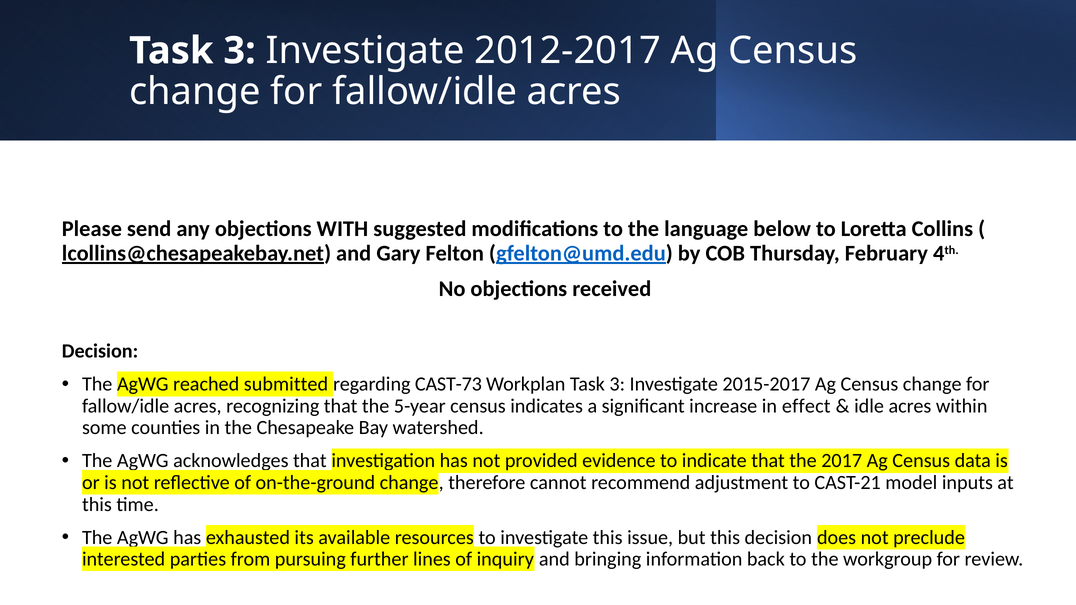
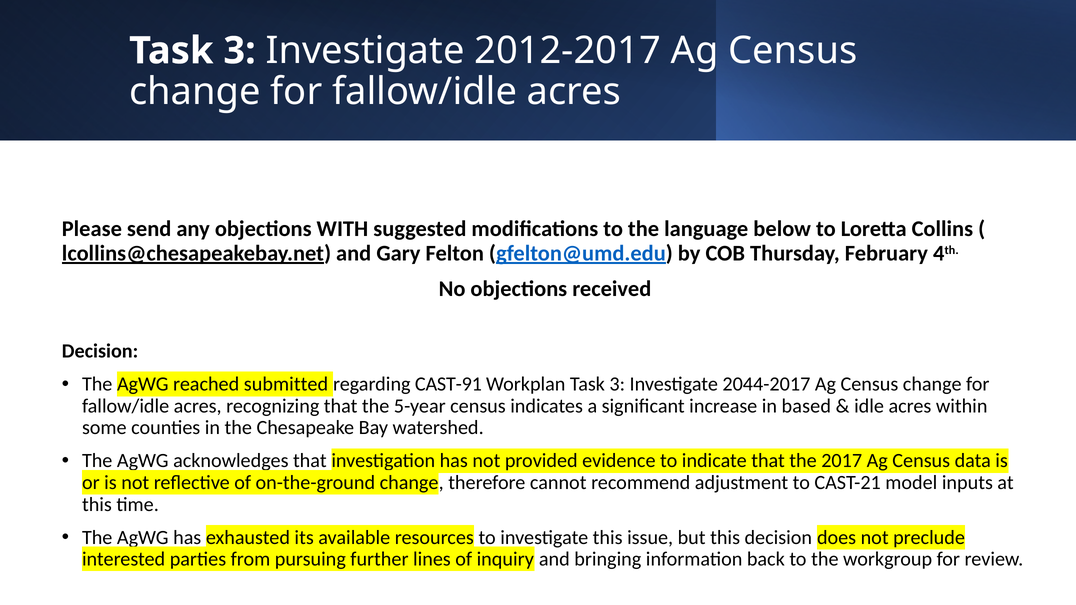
CAST-73: CAST-73 -> CAST-91 (448, 384)
2015-2017: 2015-2017 -> 2044-2017 (766, 384)
effect: effect -> based (806, 406)
